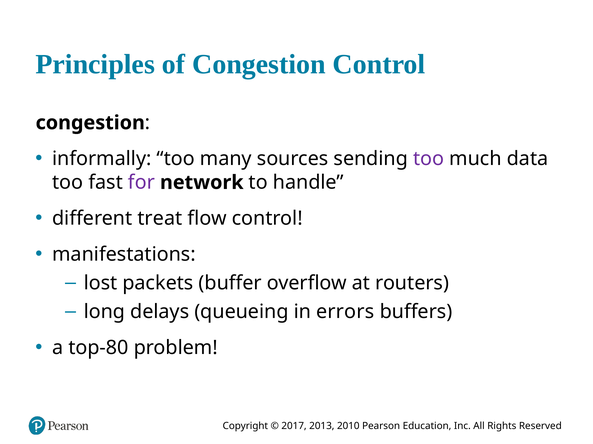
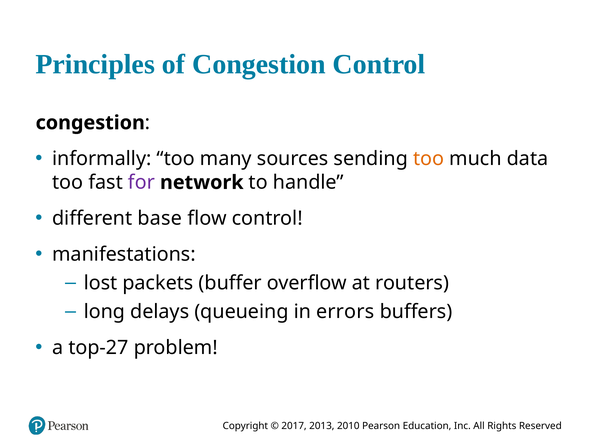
too colour: purple -> orange (429, 159)
treat: treat -> base (160, 219)
top-80: top-80 -> top-27 (98, 348)
